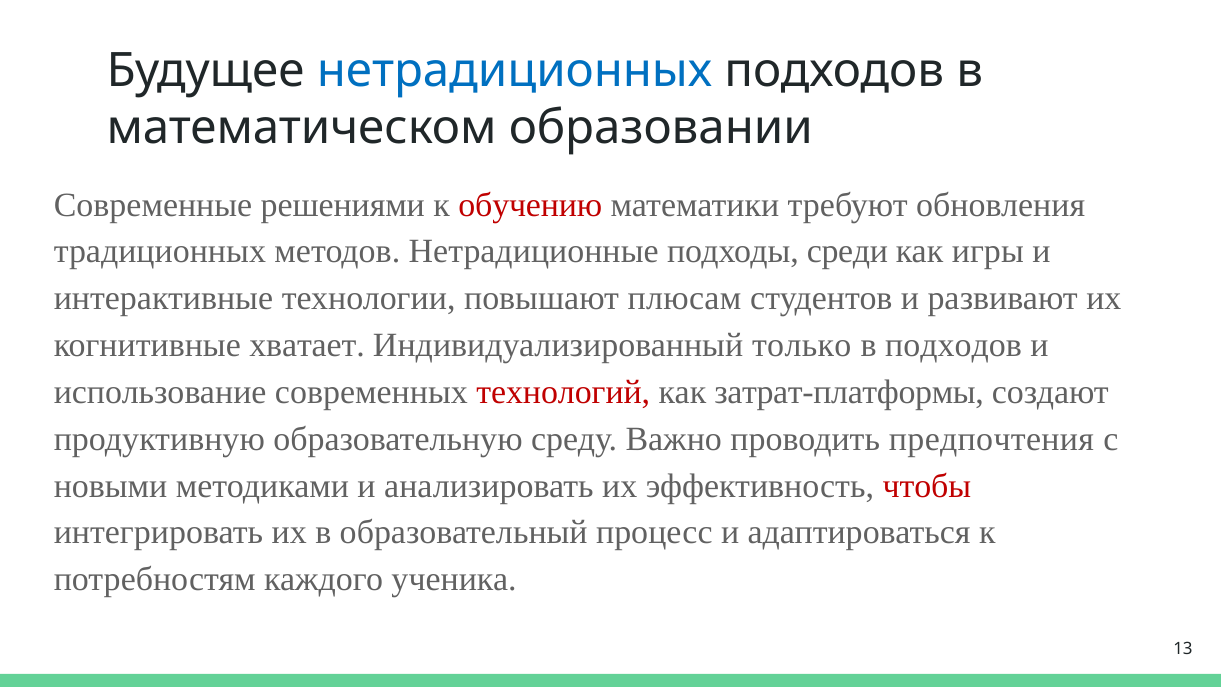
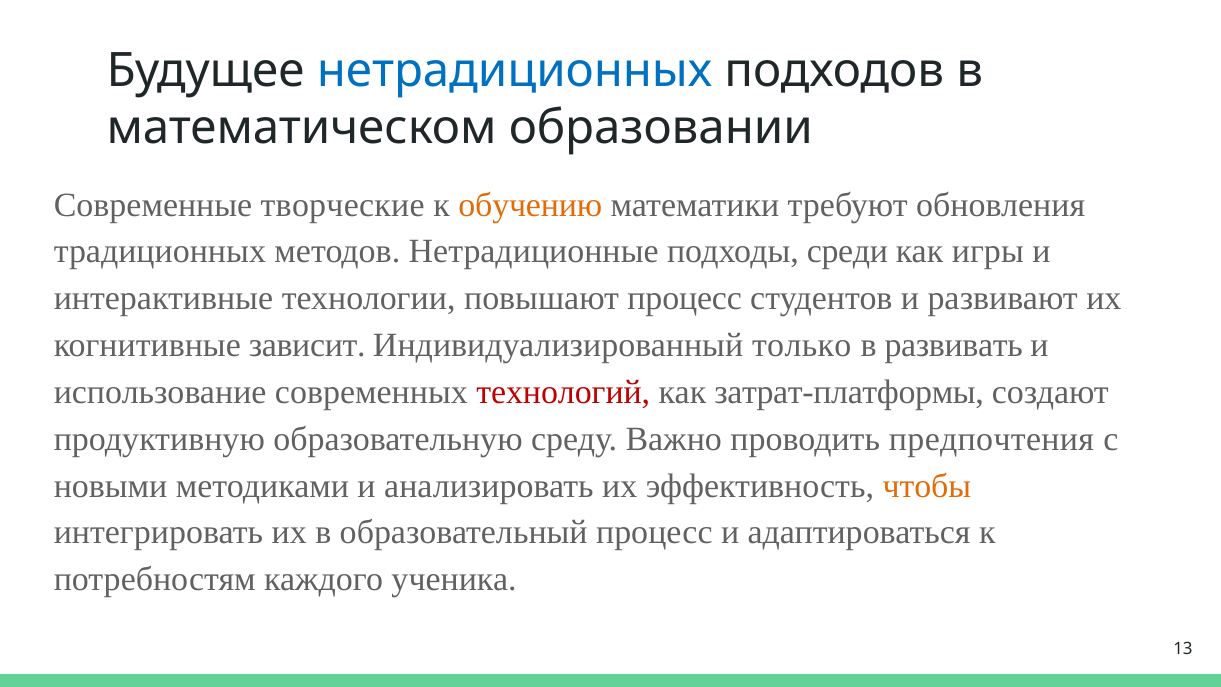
решениями: решениями -> творческие (343, 205)
обучению colour: red -> orange (530, 205)
повышают плюсам: плюсам -> процесс (685, 298)
хватает: хватает -> зависит (307, 345)
в подходов: подходов -> развивать (954, 345)
чтобы colour: red -> orange (927, 486)
